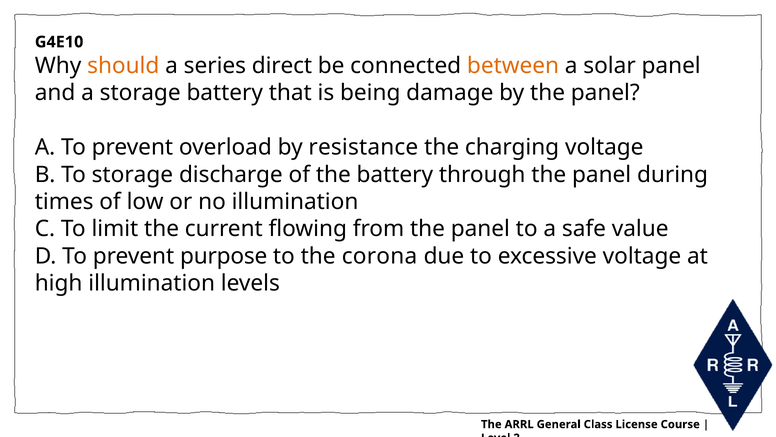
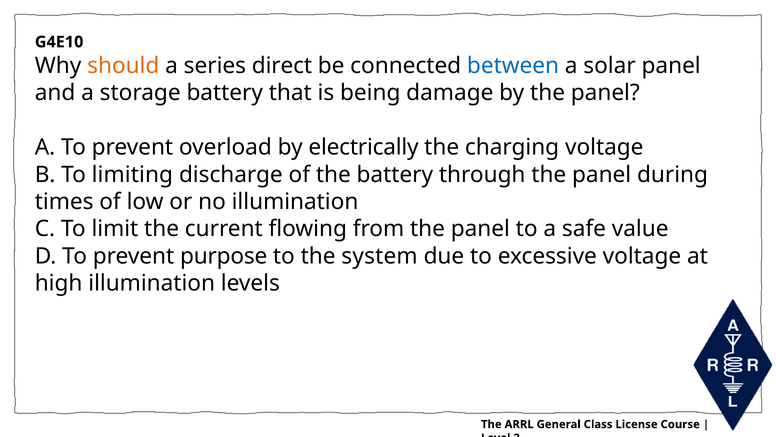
between colour: orange -> blue (513, 66)
resistance: resistance -> electrically (364, 147)
To storage: storage -> limiting (132, 174)
corona: corona -> system (380, 256)
